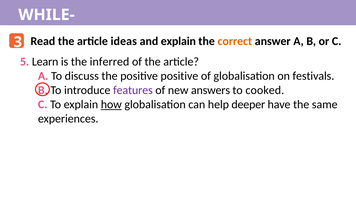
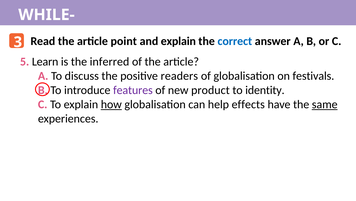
ideas: ideas -> point (124, 41)
correct colour: orange -> blue (235, 41)
positive positive: positive -> readers (179, 76)
answers: answers -> product (210, 90)
cooked: cooked -> identity (265, 90)
deeper: deeper -> effects (248, 104)
same underline: none -> present (325, 104)
